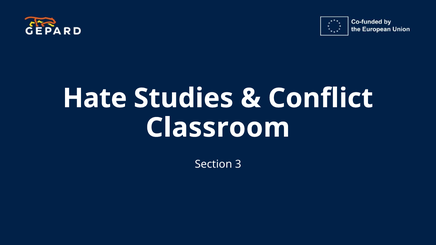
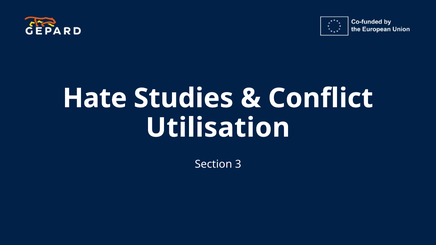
Classroom: Classroom -> Utilisation (218, 128)
